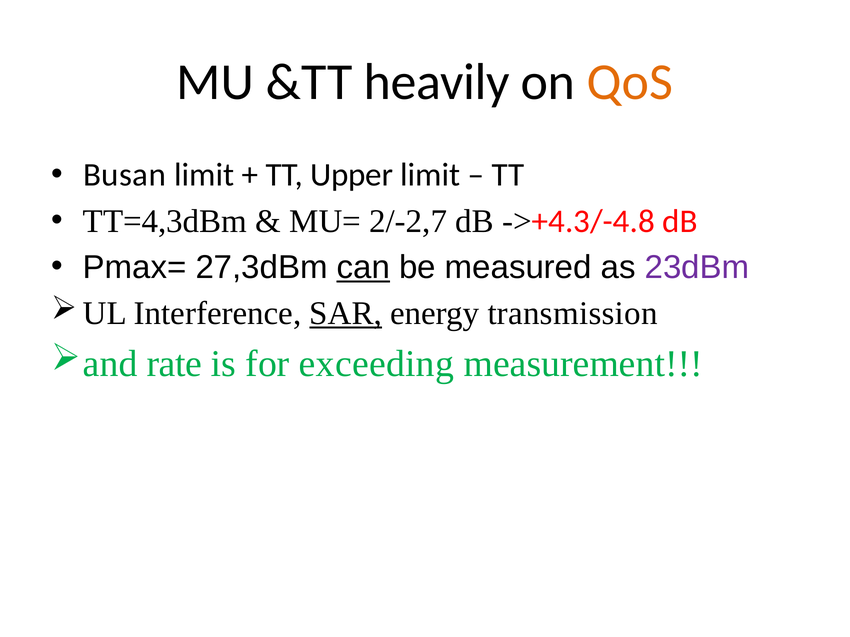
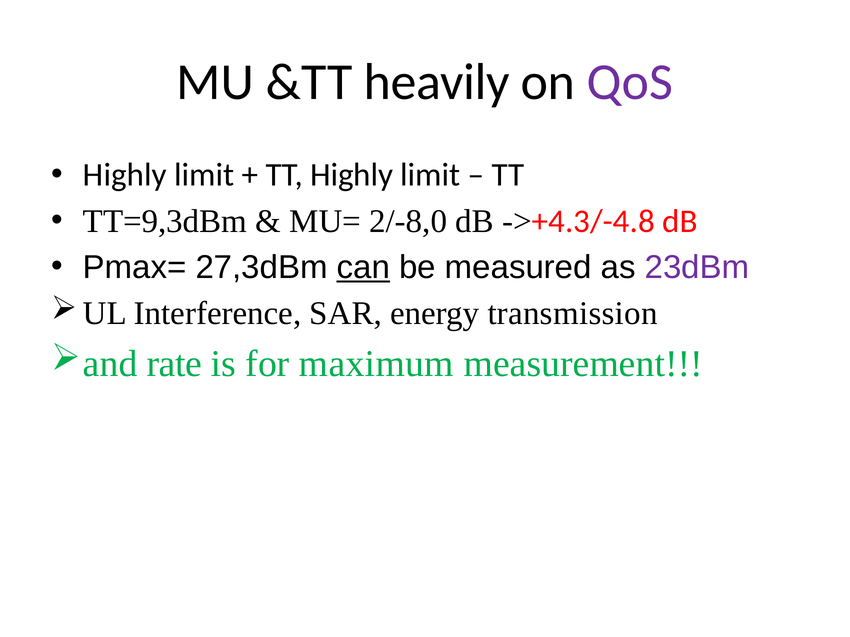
QoS colour: orange -> purple (630, 82)
Busan: Busan -> Highly (125, 175)
TT Upper: Upper -> Highly (352, 175)
TT=4,3dBm: TT=4,3dBm -> TT=9,3dBm (165, 221)
2/-2,7: 2/-2,7 -> 2/-8,0 (408, 221)
SAR underline: present -> none (346, 314)
exceeding: exceeding -> maximum (376, 364)
